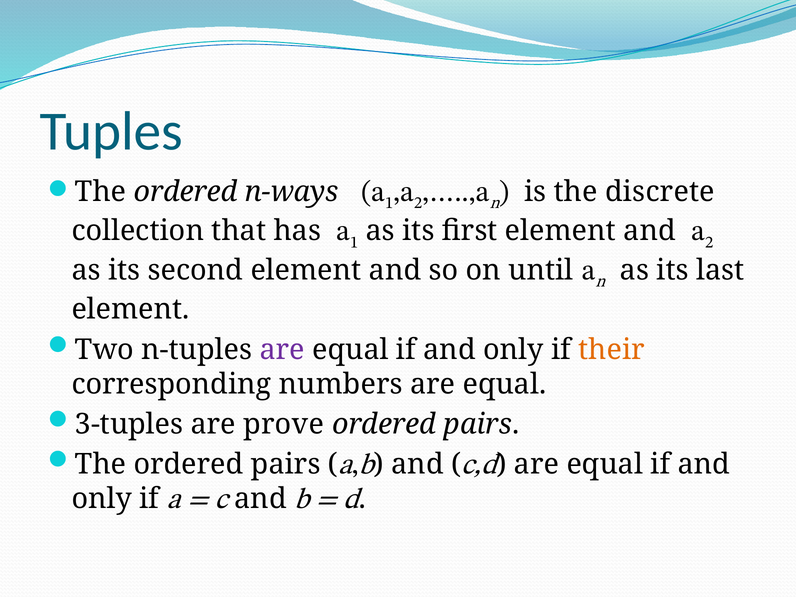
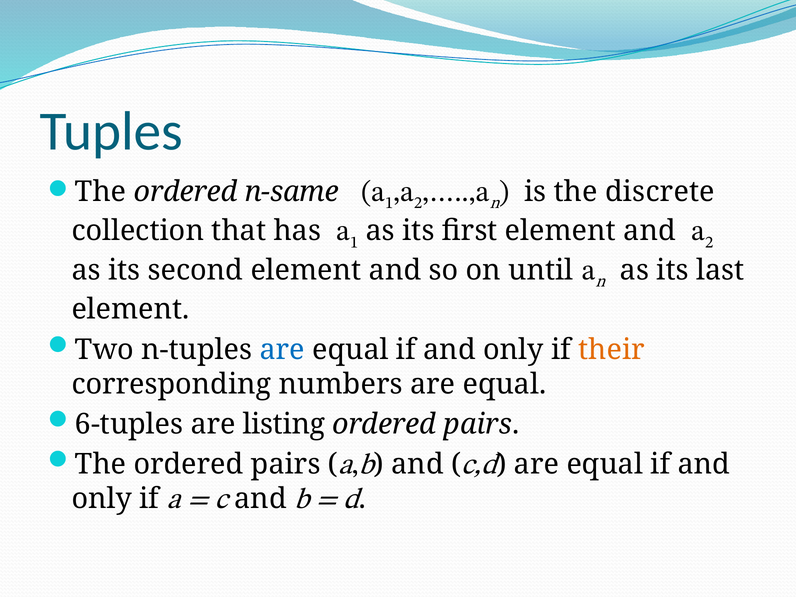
n-ways: n-ways -> n-same (292, 192)
are colour: purple -> blue (282, 350)
3-tuples: 3-tuples -> 6-tuples (129, 424)
prove: prove -> listing (284, 424)
